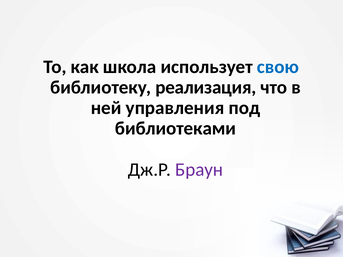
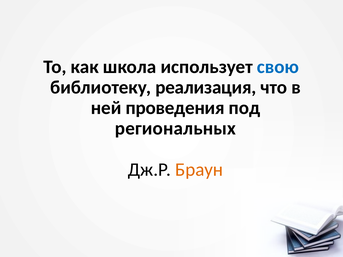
управления: управления -> проведения (175, 108)
библиотеками: библиотеками -> региональных (175, 129)
Браун colour: purple -> orange (199, 170)
